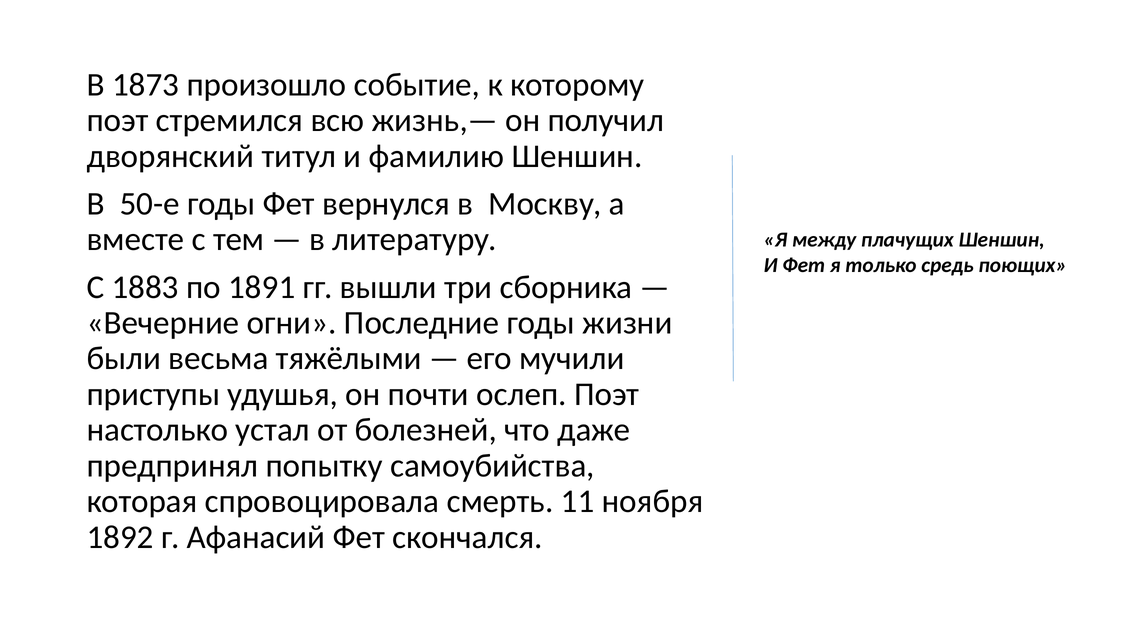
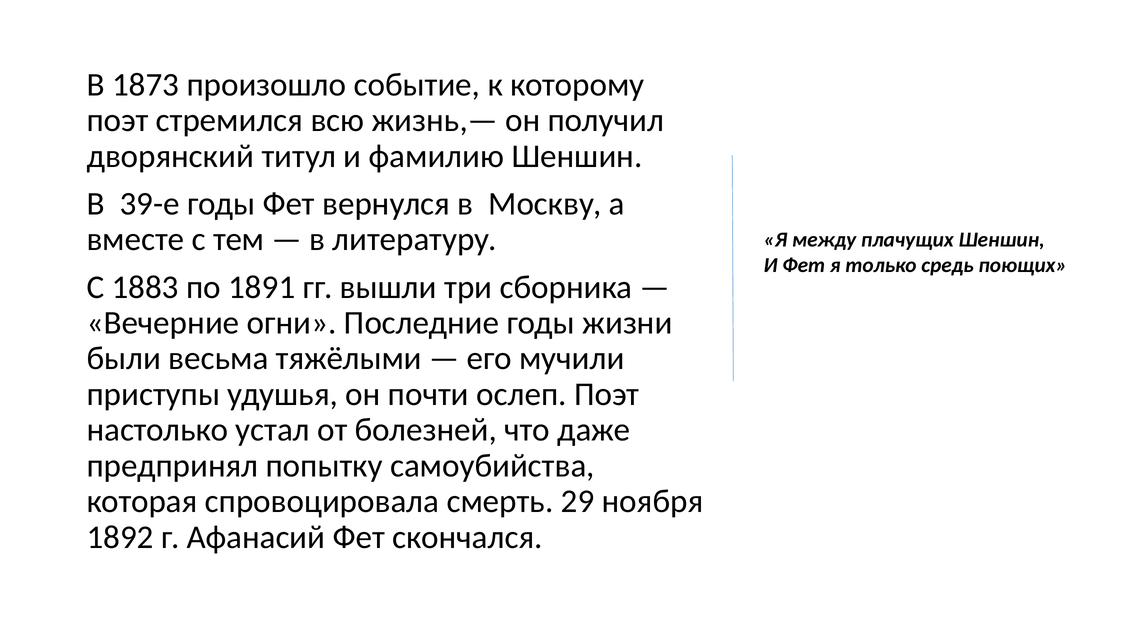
50-е: 50-е -> 39-е (150, 204)
11: 11 -> 29 (578, 501)
